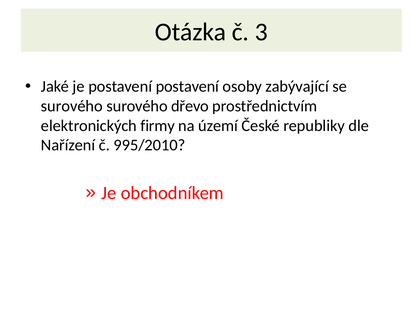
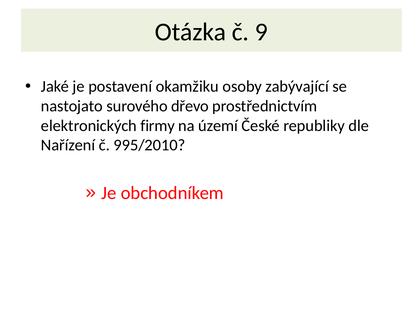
3: 3 -> 9 (261, 32)
postavení postavení: postavení -> okamžiku (187, 87)
surového: surového -> nastojato (72, 106)
